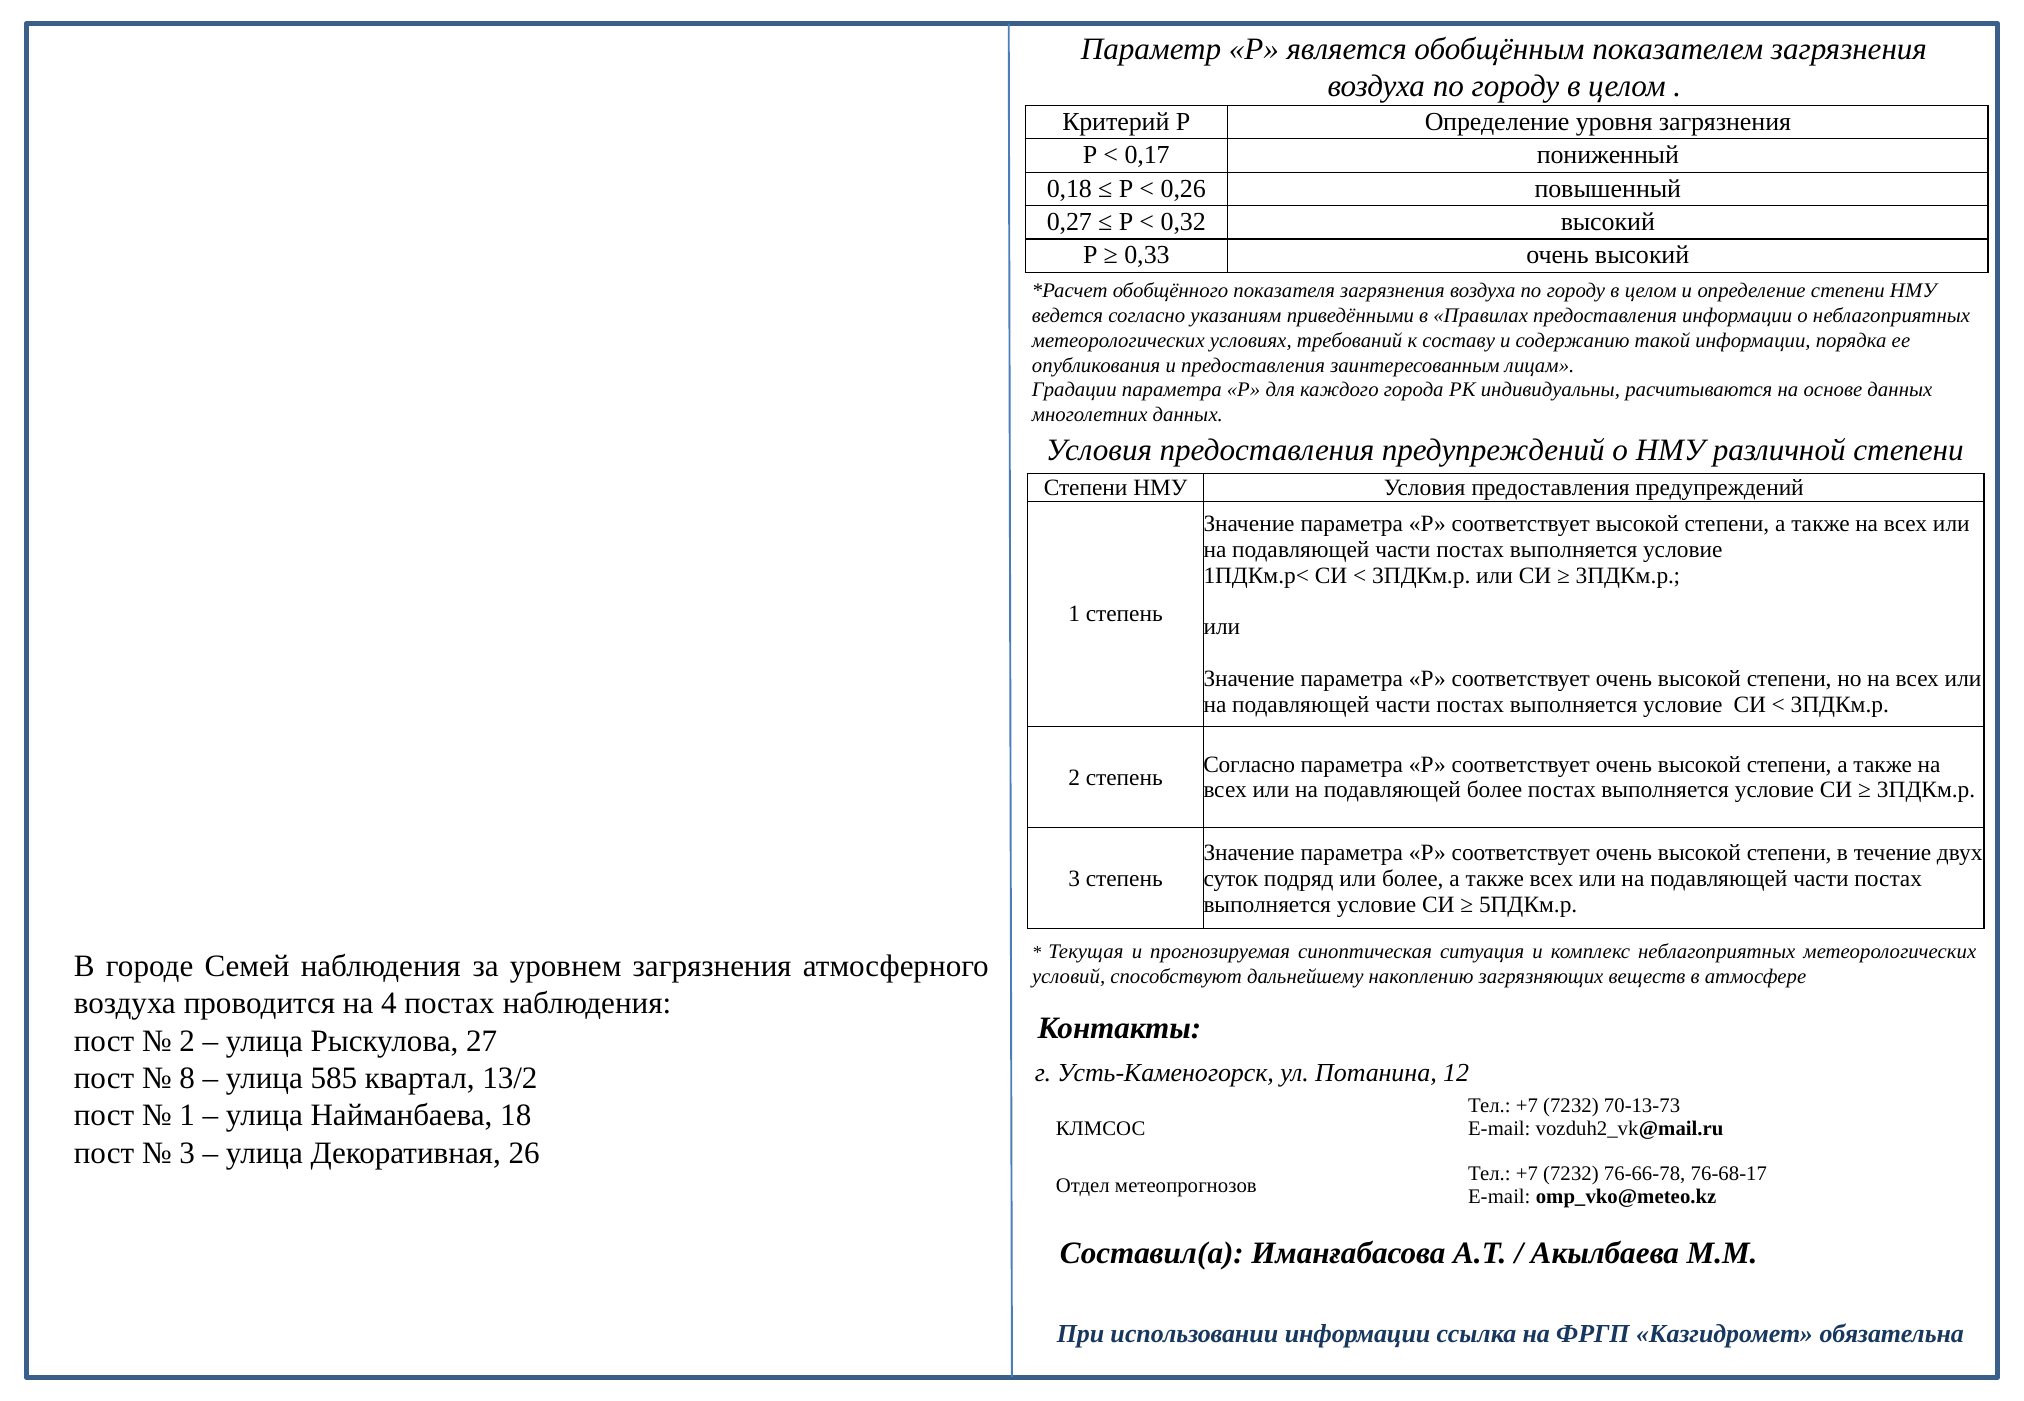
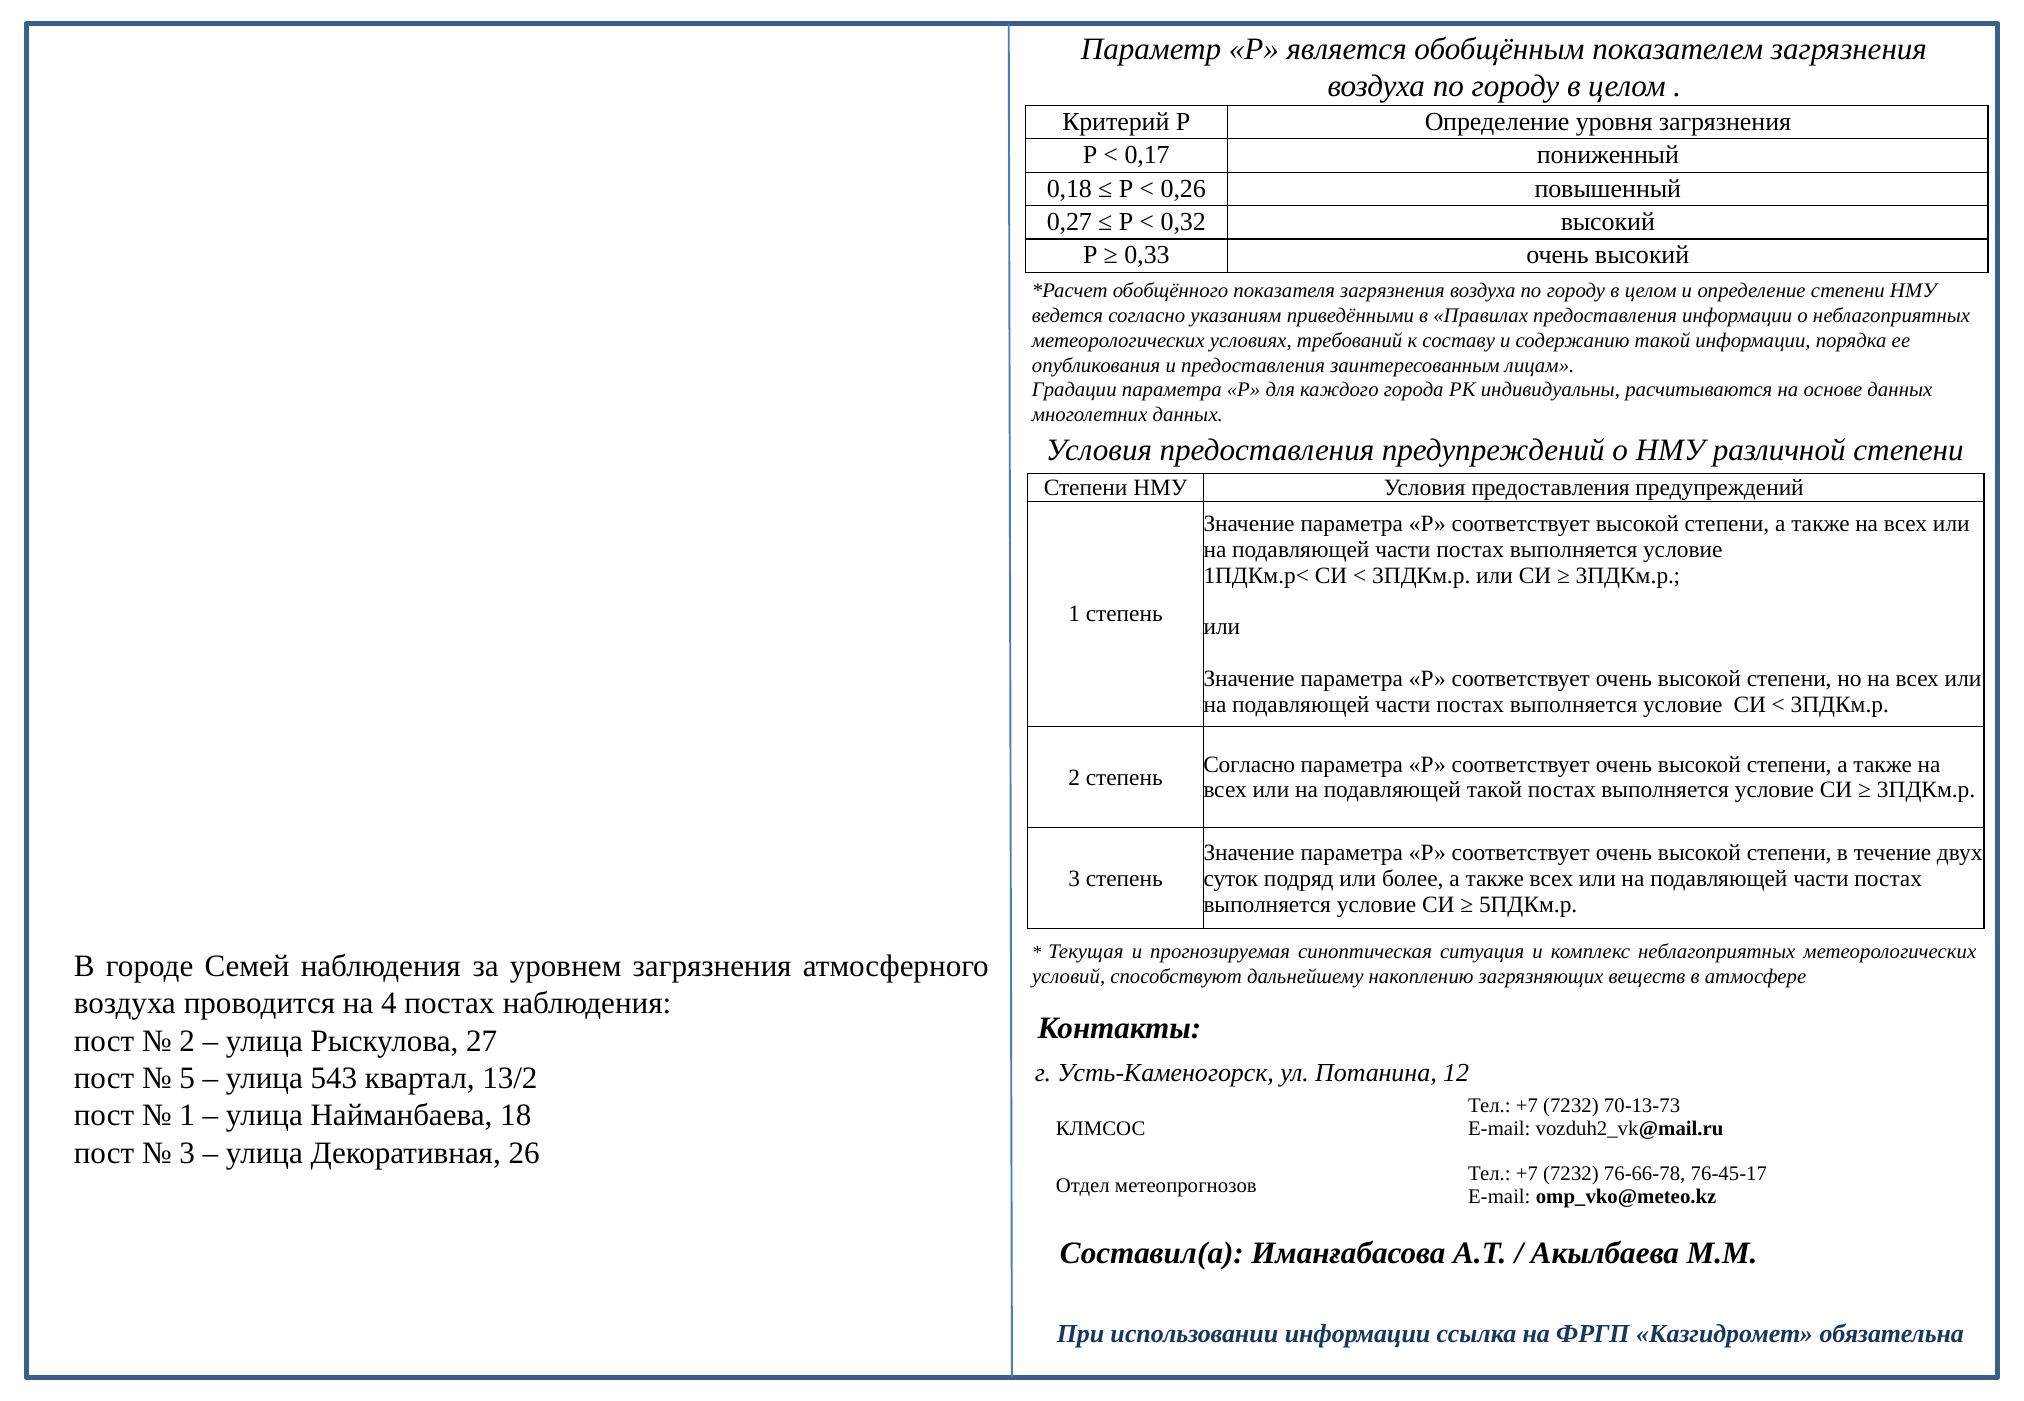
подавляющей более: более -> такой (1495, 790)
8: 8 -> 5 (187, 1078)
585: 585 -> 543 (334, 1078)
76-68-17: 76-68-17 -> 76-45-17 (1729, 1174)
